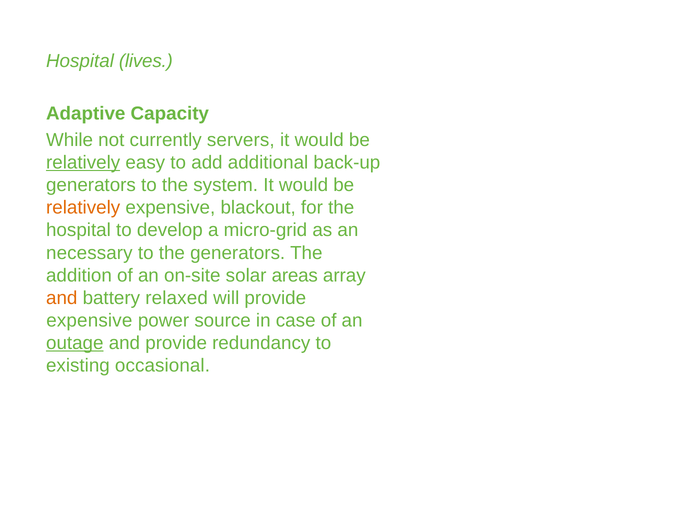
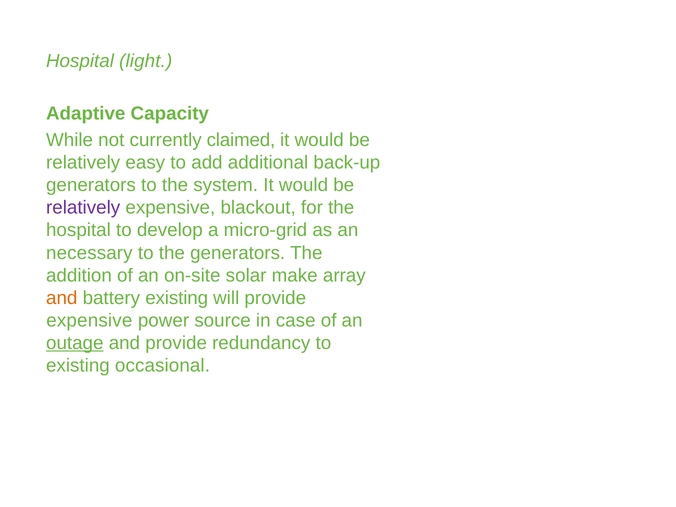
lives: lives -> light (146, 61)
servers: servers -> claimed (241, 140)
relatively underline: present -> none (83, 163)
relatively colour: orange -> purple (83, 208)
areas: areas -> make (295, 275)
battery relaxed: relaxed -> existing (177, 298)
